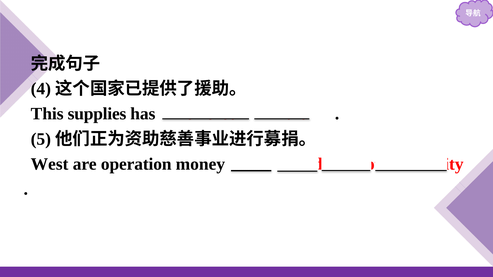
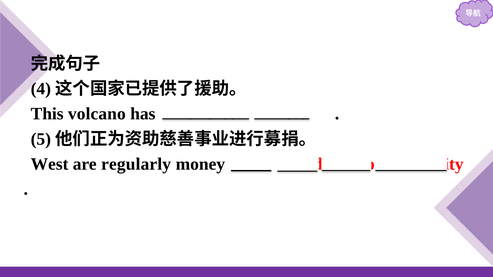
supplies: supplies -> volcano (97, 114)
operation: operation -> regularly (136, 164)
